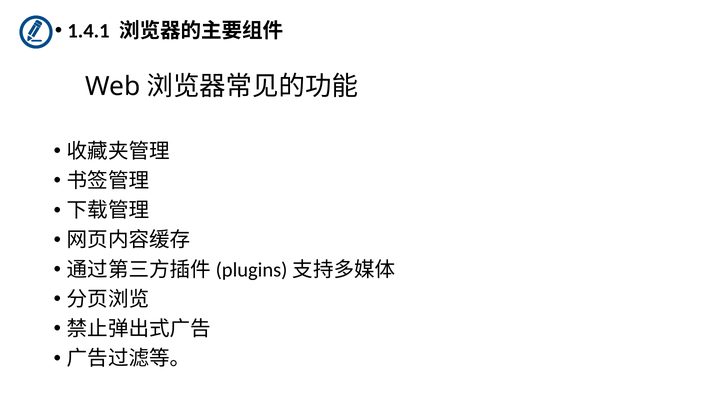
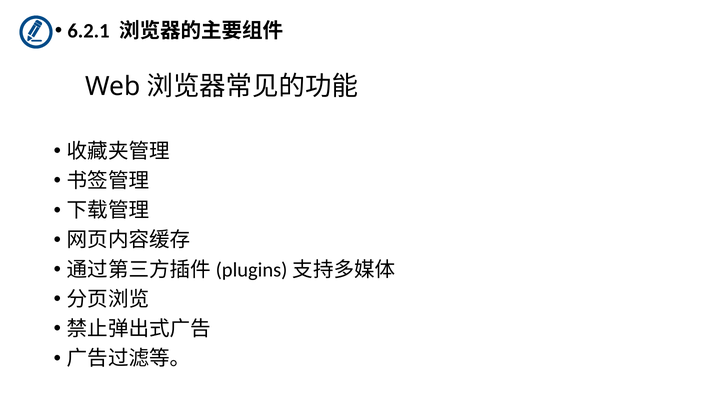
1.4.1: 1.4.1 -> 6.2.1 (89, 31)
